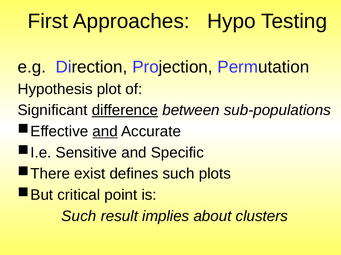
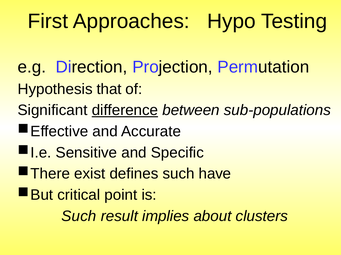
plot: plot -> that (109, 89)
and underline: present -> none (105, 132)
plots: plots -> have (215, 174)
